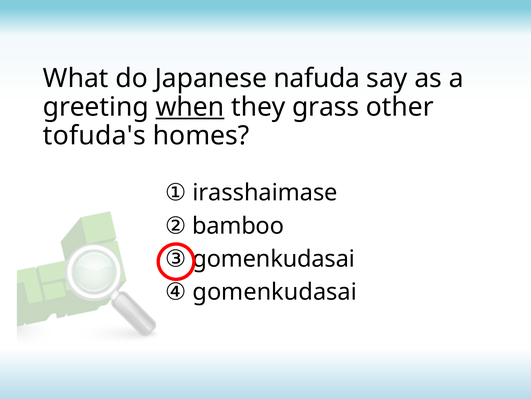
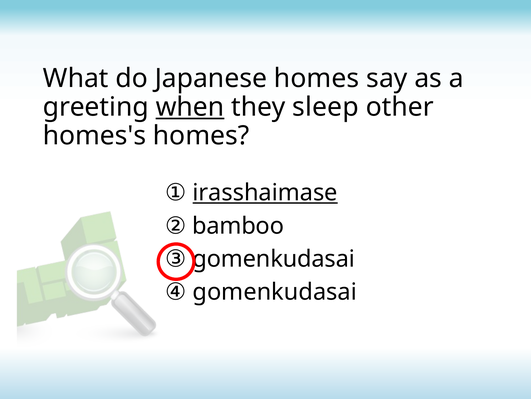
Japanese nafuda: nafuda -> homes (317, 78)
grass: grass -> sleep (325, 107)
tofuda's: tofuda's -> homes's (95, 135)
irasshaimase underline: none -> present (265, 192)
